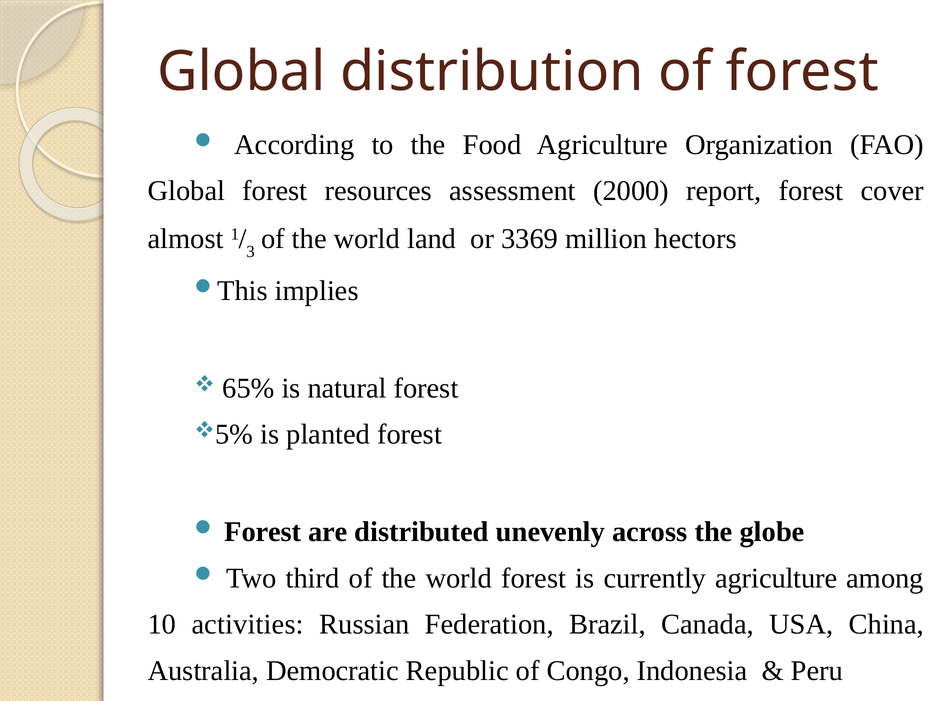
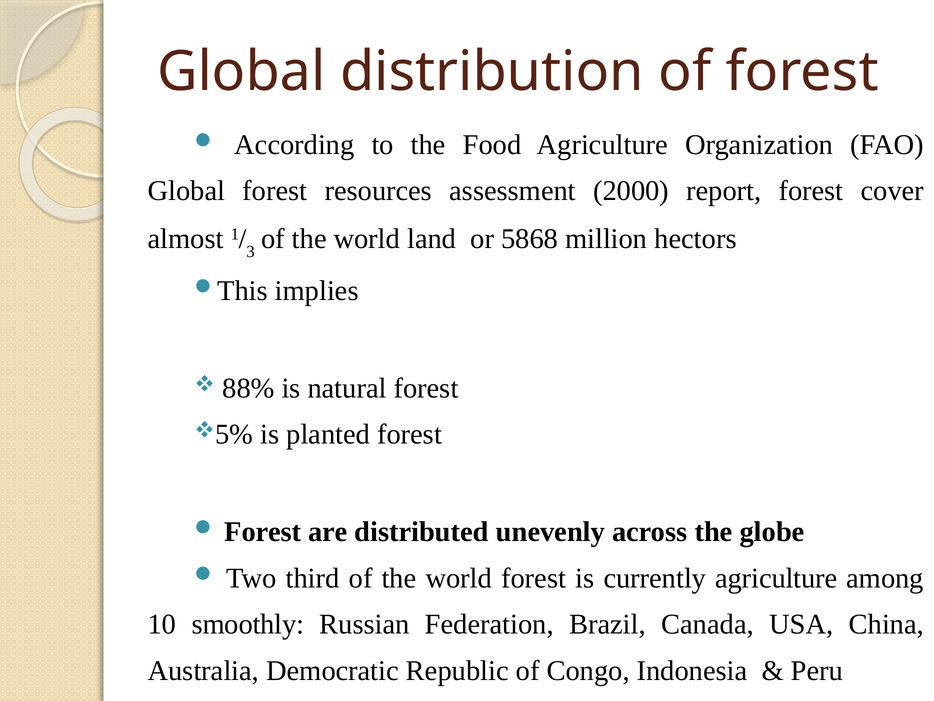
3369: 3369 -> 5868 (530, 239)
65%: 65% -> 88% (248, 388)
activities: activities -> smoothly (248, 624)
